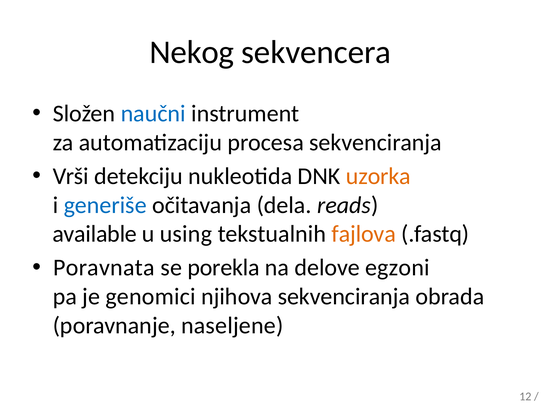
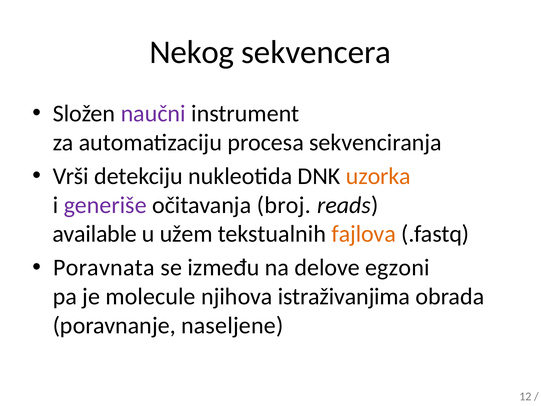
naučni colour: blue -> purple (153, 114)
generiše colour: blue -> purple (105, 205)
dela: dela -> broj (284, 205)
using: using -> užem (186, 234)
porekla: porekla -> između (223, 268)
genomici: genomici -> molecule (151, 296)
njihova sekvenciranja: sekvenciranja -> istraživanjima (344, 296)
